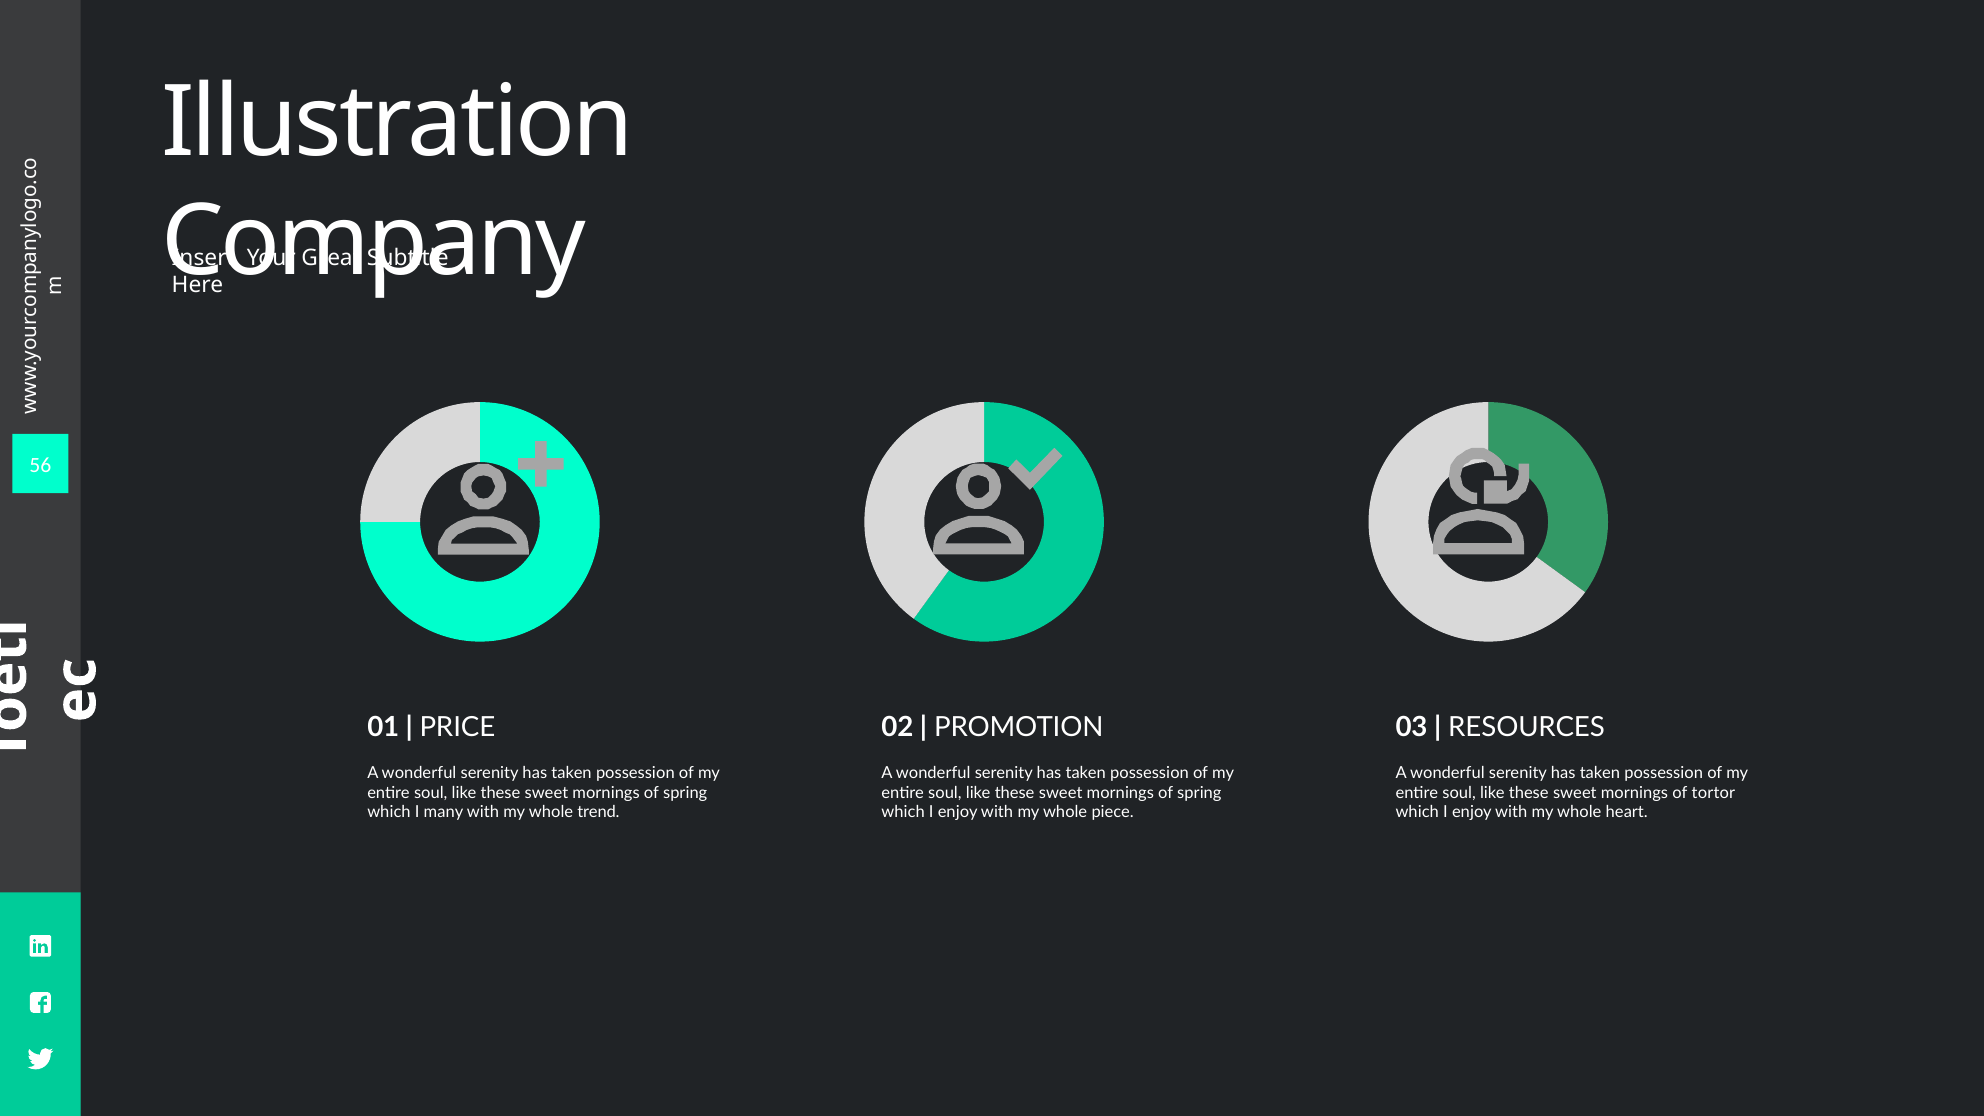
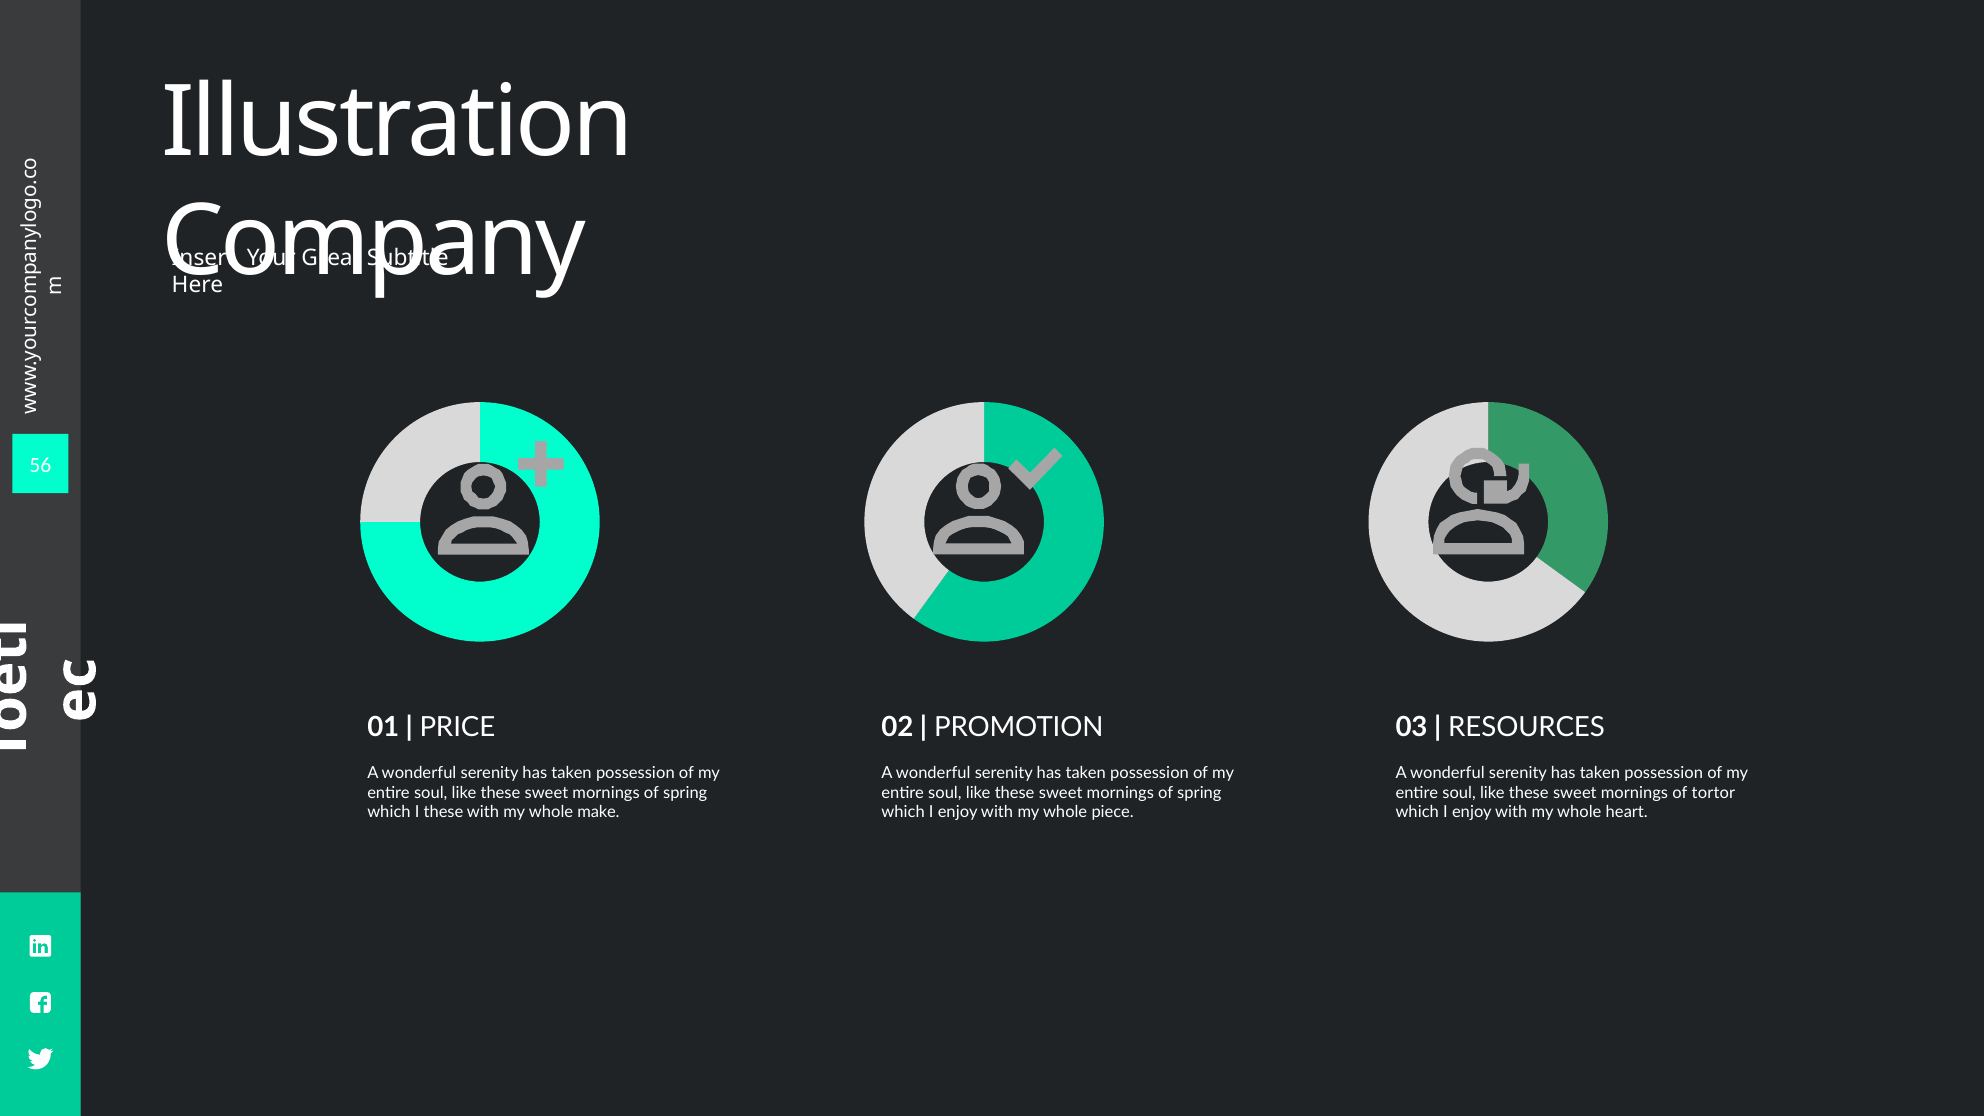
I many: many -> these (444, 813)
trend: trend -> make (598, 813)
